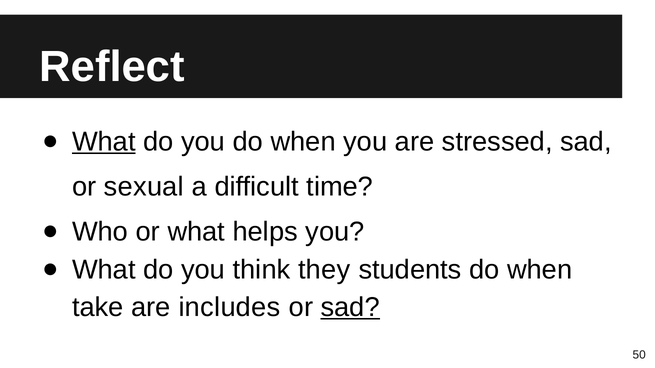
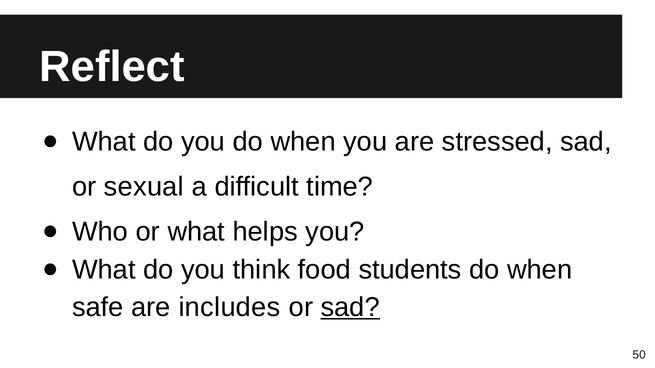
What underline: present -> none (104, 142)
they: they -> food (324, 270)
take: take -> safe (98, 308)
